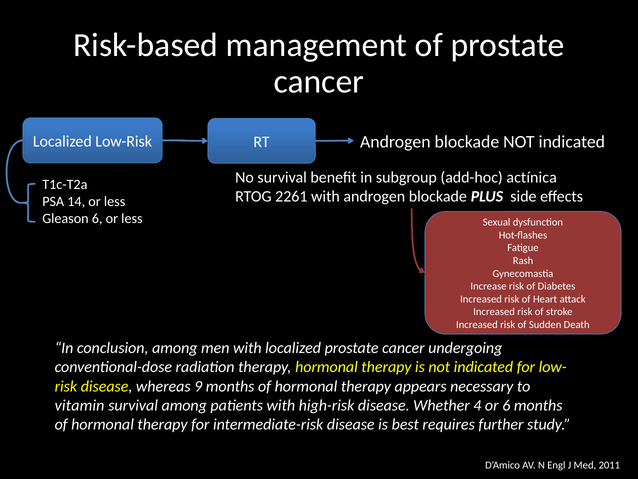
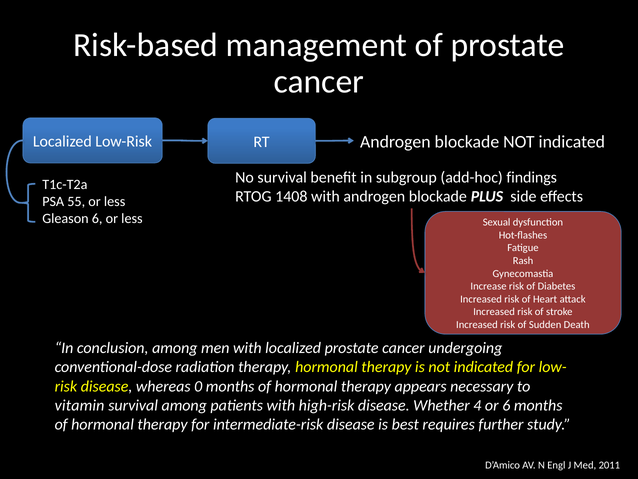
actínica: actínica -> findings (532, 177)
2261: 2261 -> 1408 (291, 196)
14: 14 -> 55 (76, 202)
9: 9 -> 0 (198, 386)
